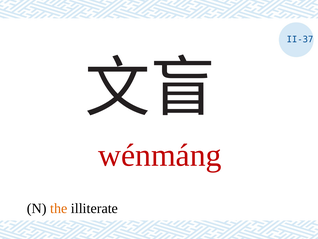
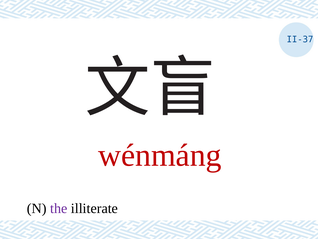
the colour: orange -> purple (59, 208)
